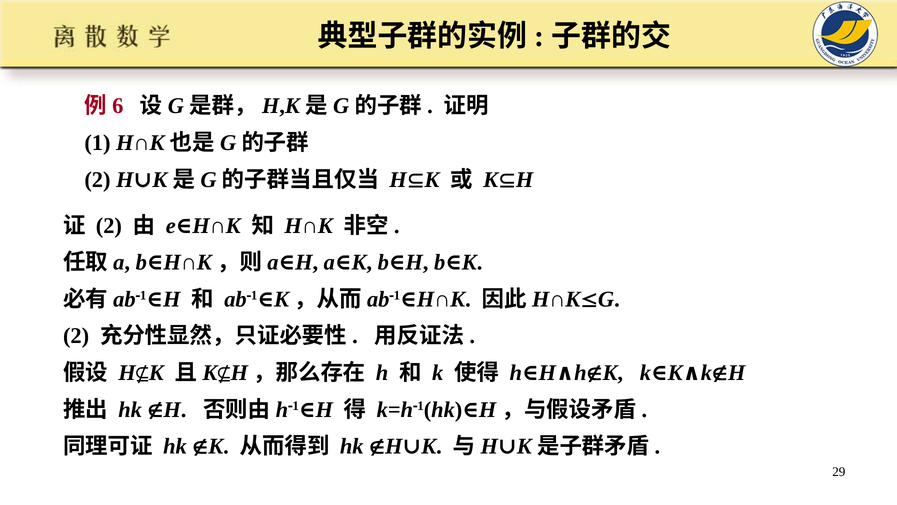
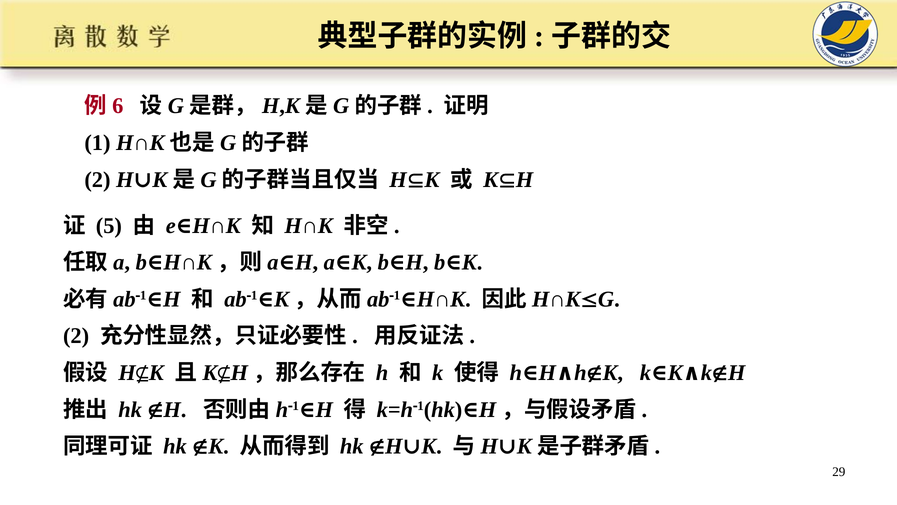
2: 2 -> 5 (109, 225)
